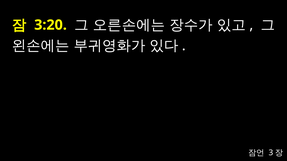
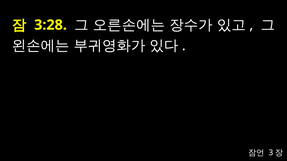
3:20: 3:20 -> 3:28 (51, 25)
